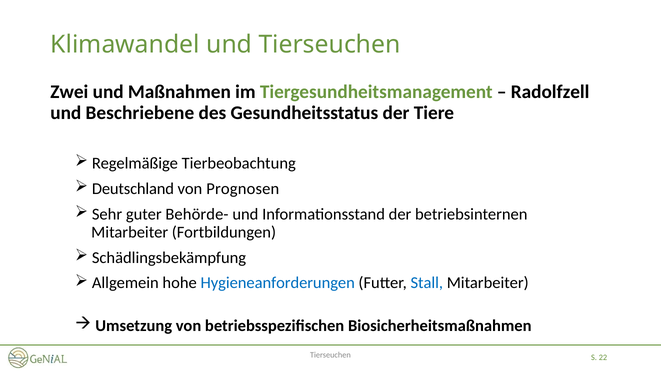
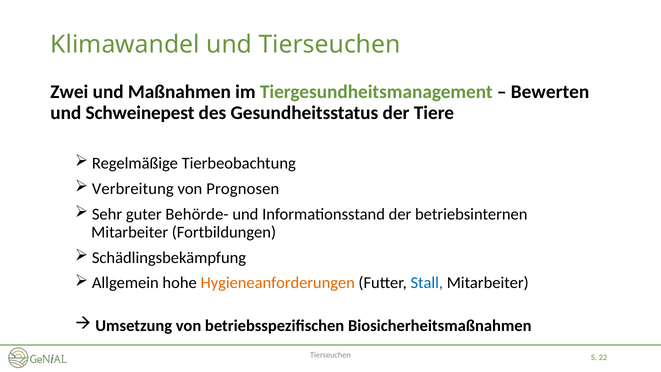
Radolfzell: Radolfzell -> Bewerten (550, 92)
Beschriebene: Beschriebene -> Schweinepest (140, 113)
Deutschland: Deutschland -> Verbreitung (133, 189)
Hygieneanforderungen colour: blue -> orange (278, 283)
